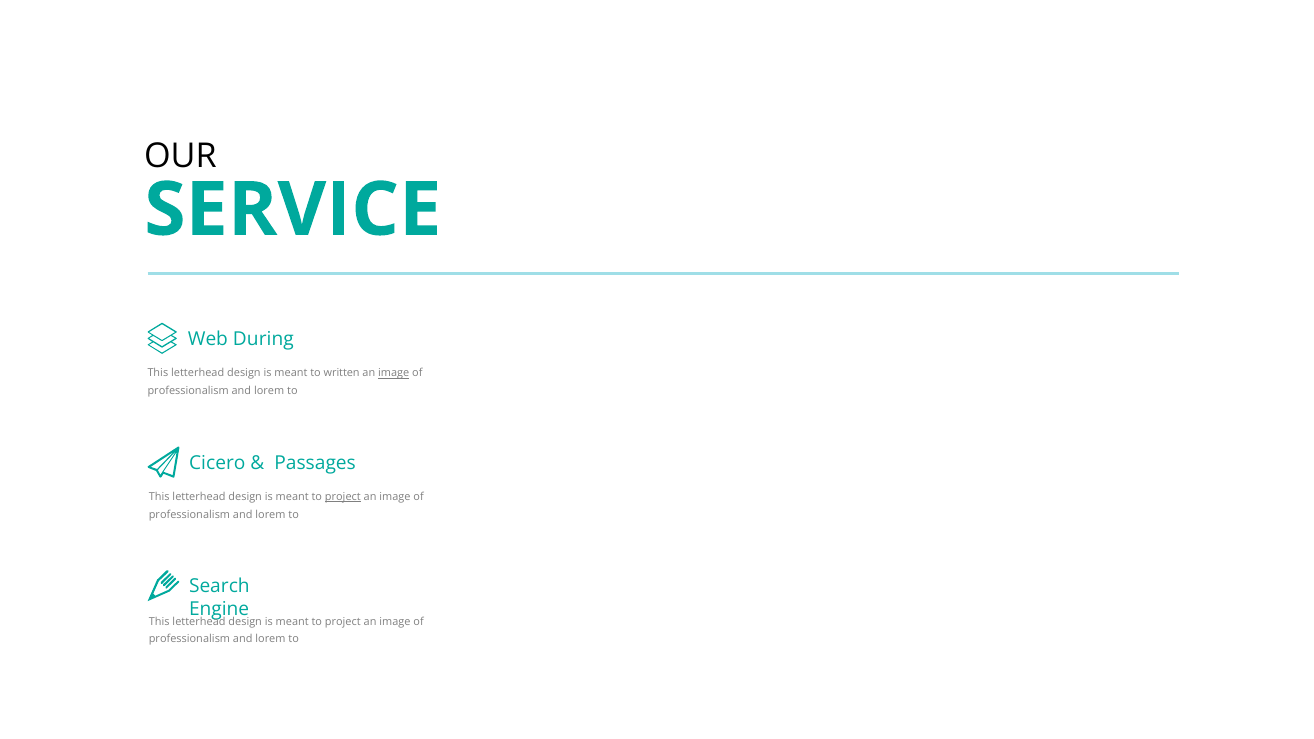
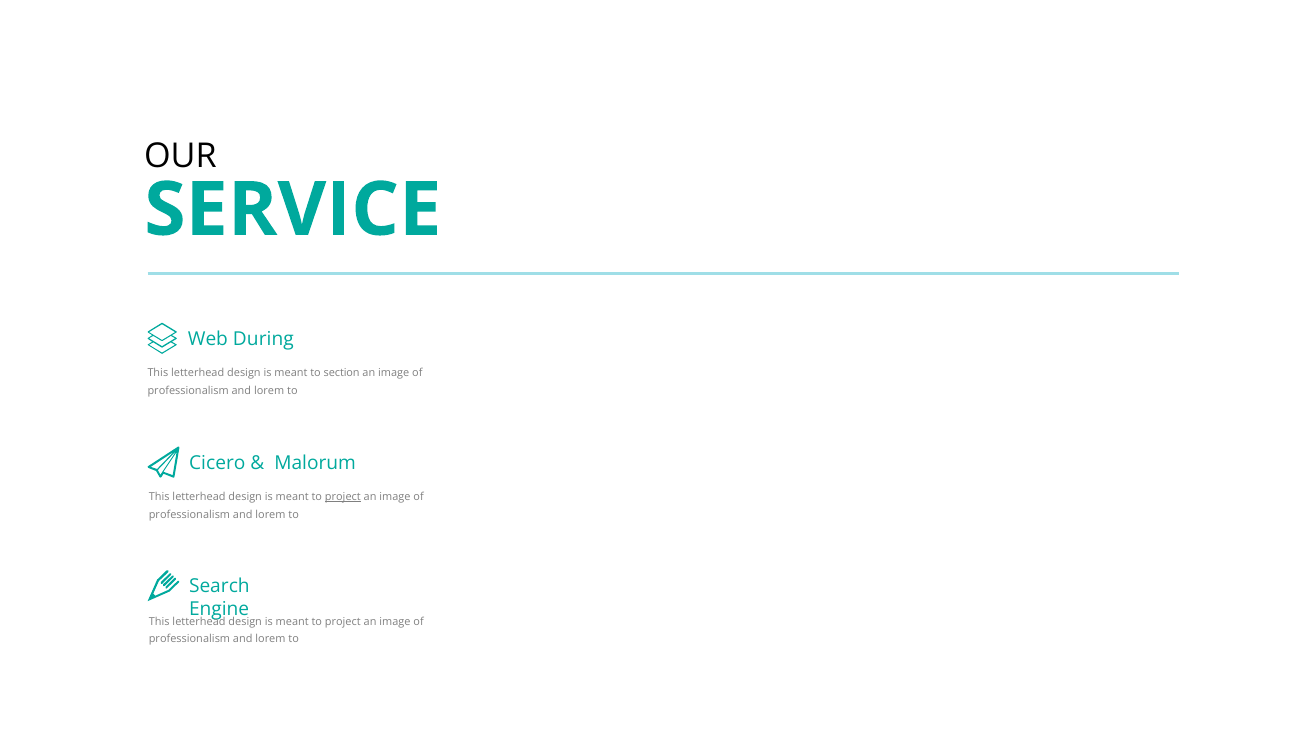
written: written -> section (342, 373)
image underline: present -> none (394, 373)
Passages: Passages -> Malorum (315, 463)
